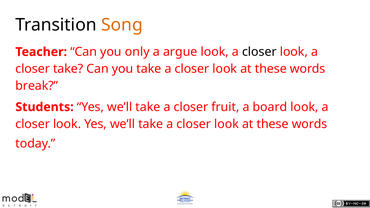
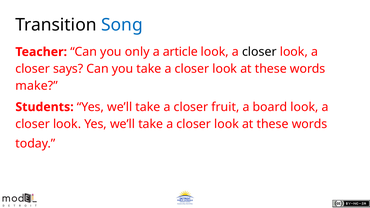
Song colour: orange -> blue (122, 25)
argue: argue -> article (180, 52)
closer take: take -> says (68, 69)
break: break -> make (37, 86)
